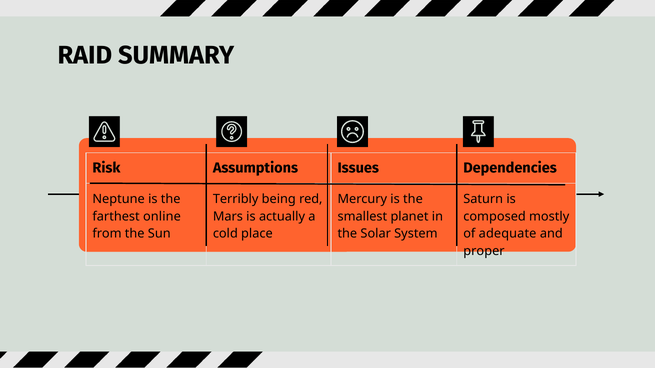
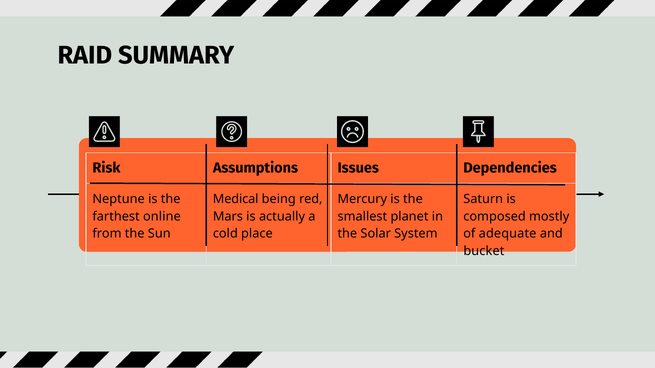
Terribly: Terribly -> Medical (236, 199)
proper: proper -> bucket (484, 251)
